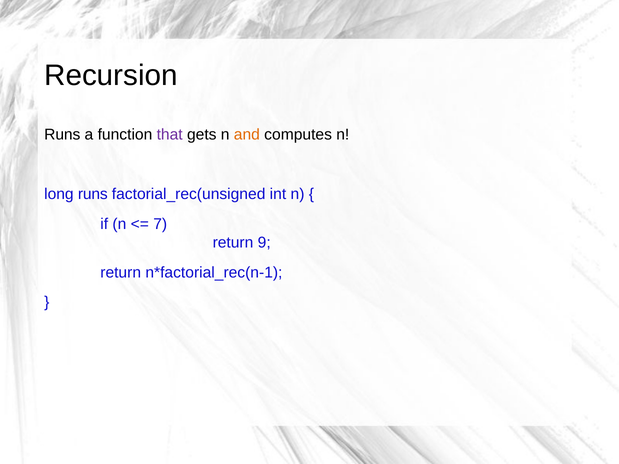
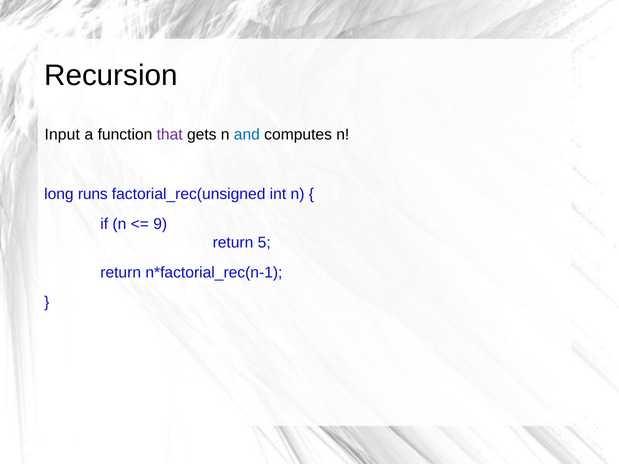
Runs: Runs -> Input (62, 135)
and colour: orange -> blue (247, 135)
7: 7 -> 9 (160, 224)
9: 9 -> 5 (264, 243)
